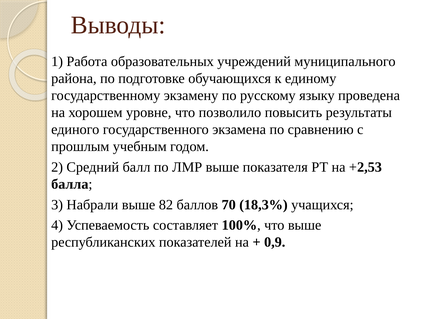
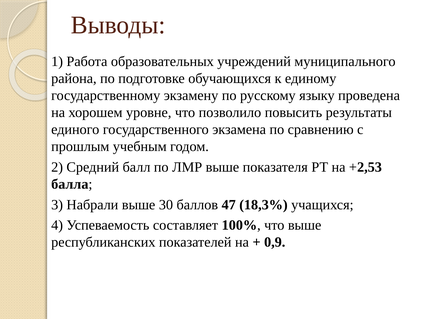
82: 82 -> 30 (166, 204)
70: 70 -> 47 (229, 204)
